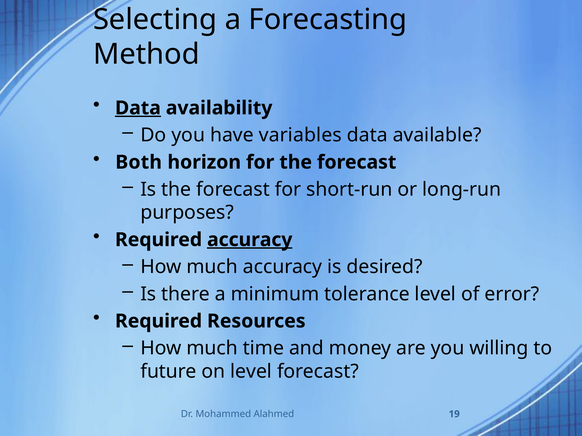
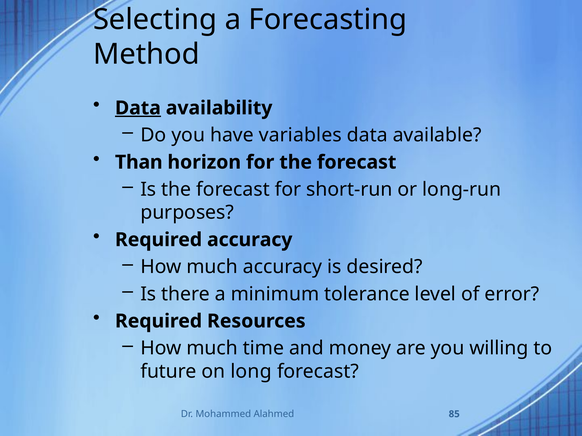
Both: Both -> Than (139, 162)
accuracy underline: present -> none (250, 240)
on level: level -> long (251, 372)
19: 19 -> 85 (454, 414)
